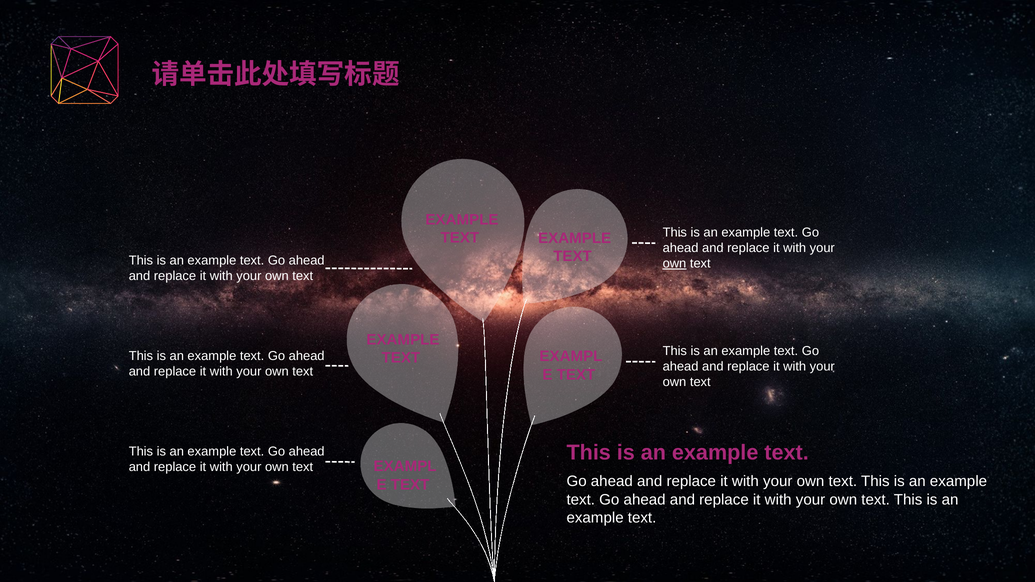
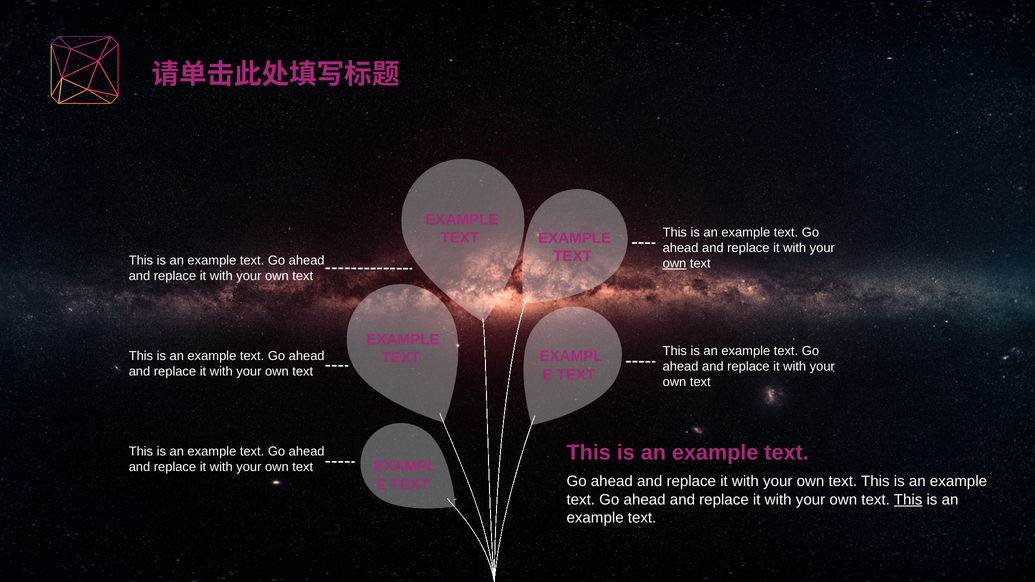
This underline: none -> present (908, 500)
